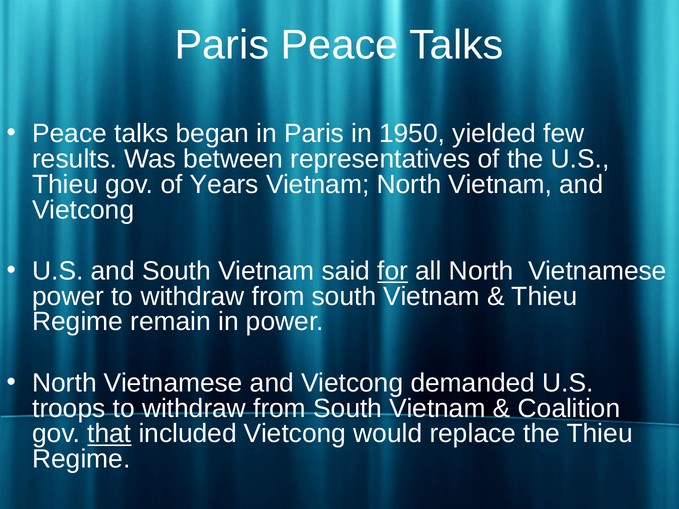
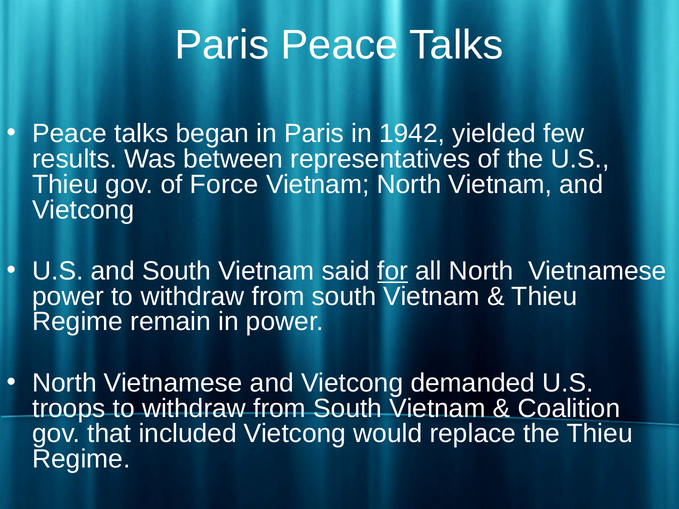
1950: 1950 -> 1942 (412, 134)
Years: Years -> Force (224, 185)
that underline: present -> none (109, 434)
